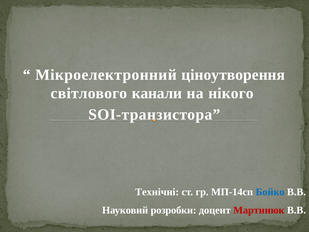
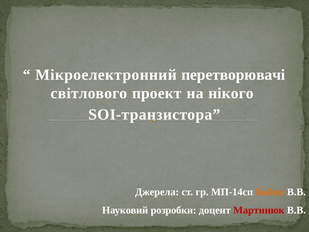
ціноутворення: ціноутворення -> перетворювачі (233, 75)
канали: канали -> проект (157, 93)
Технічні: Технічні -> Джерела (157, 192)
Бойко colour: blue -> orange (270, 192)
